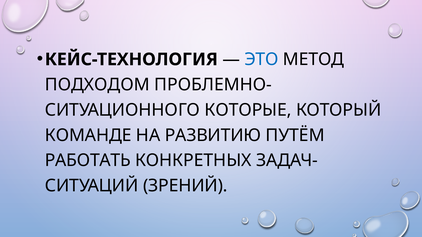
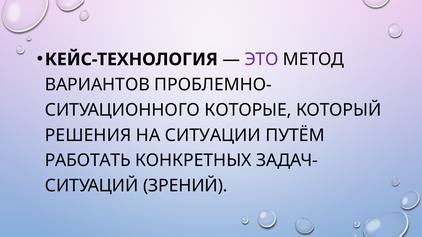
ЭТО colour: blue -> purple (262, 60)
ПОДХОДОМ: ПОДХОДОМ -> ВАРИАНТОВ (97, 85)
КОМАНДЕ: КОМАНДЕ -> РЕШЕНИЯ (88, 135)
РАЗВИТИЮ: РАЗВИТИЮ -> СИТУАЦИИ (213, 135)
